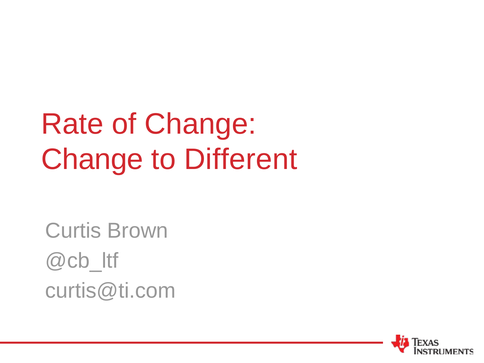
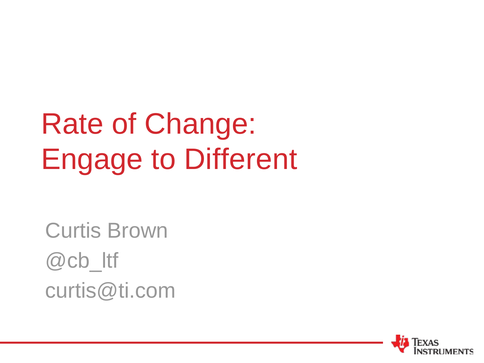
Change: Change -> Engage (92, 159)
